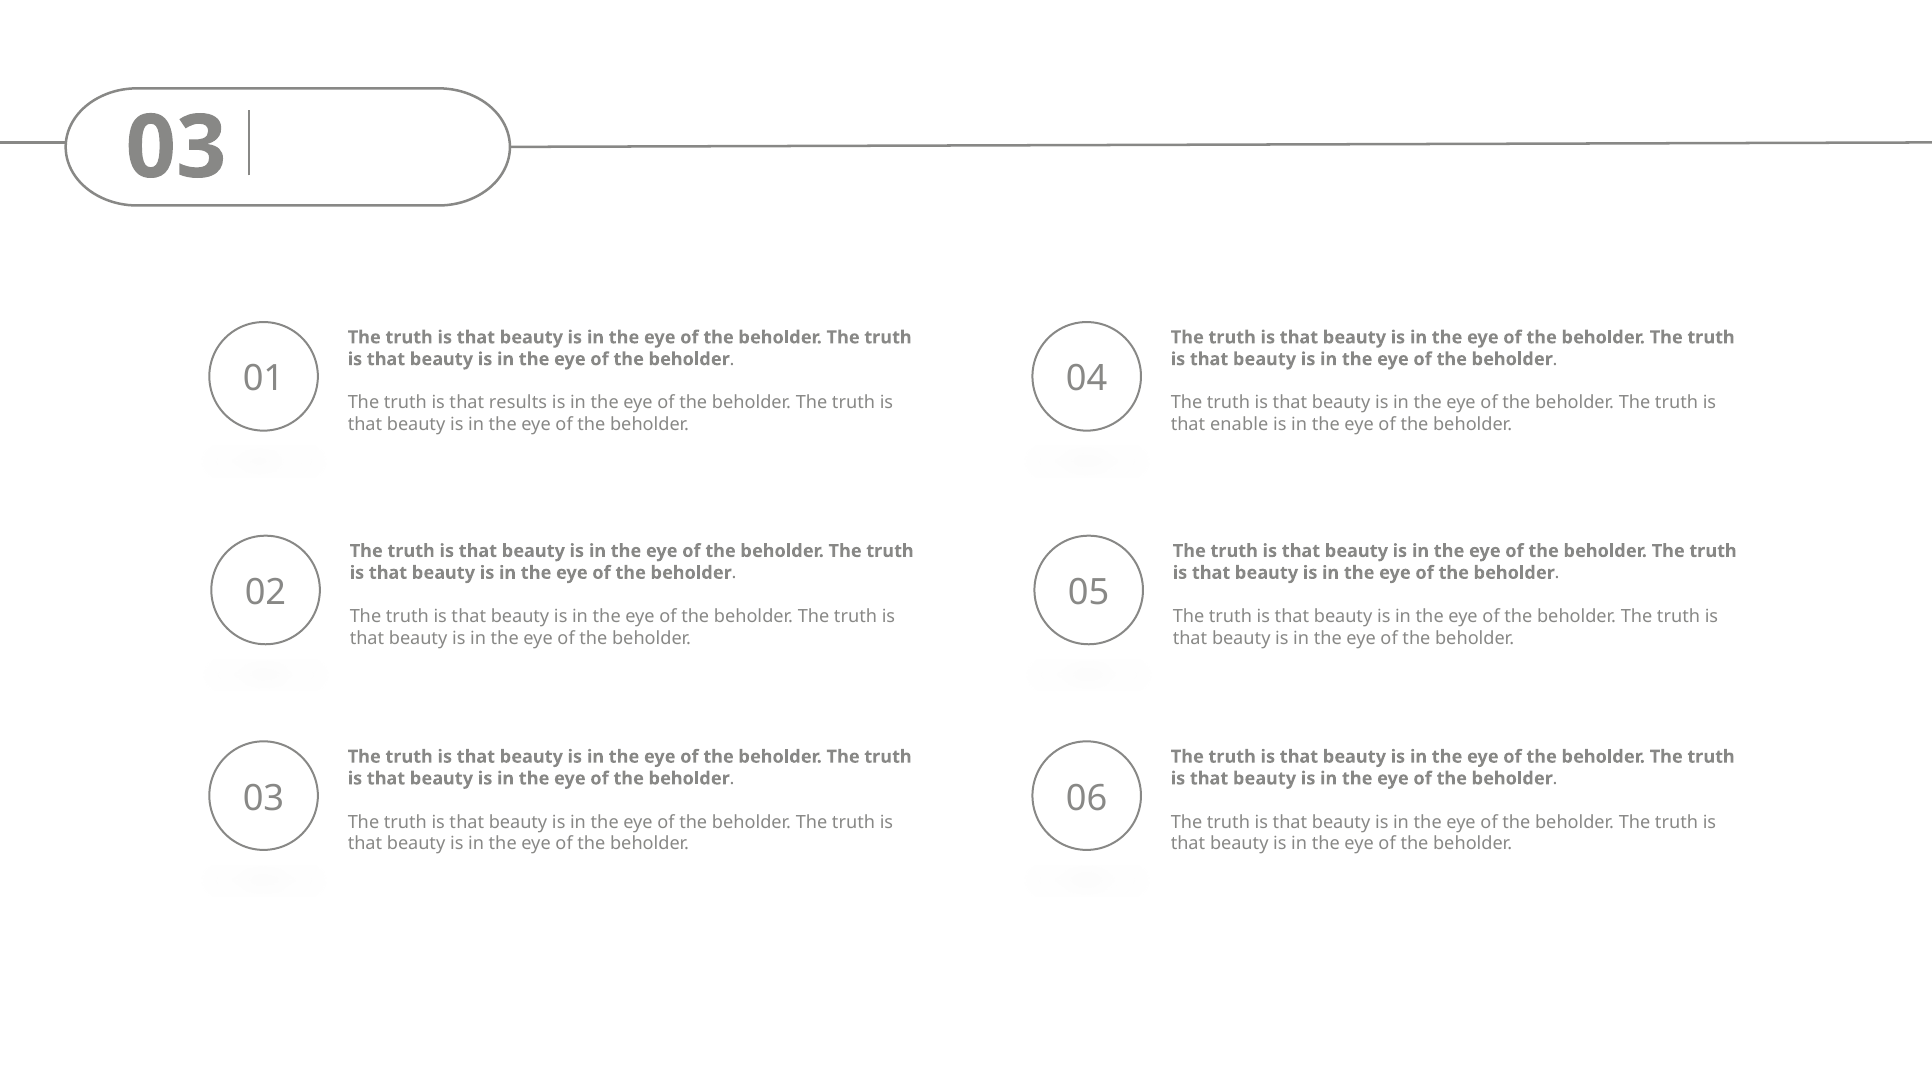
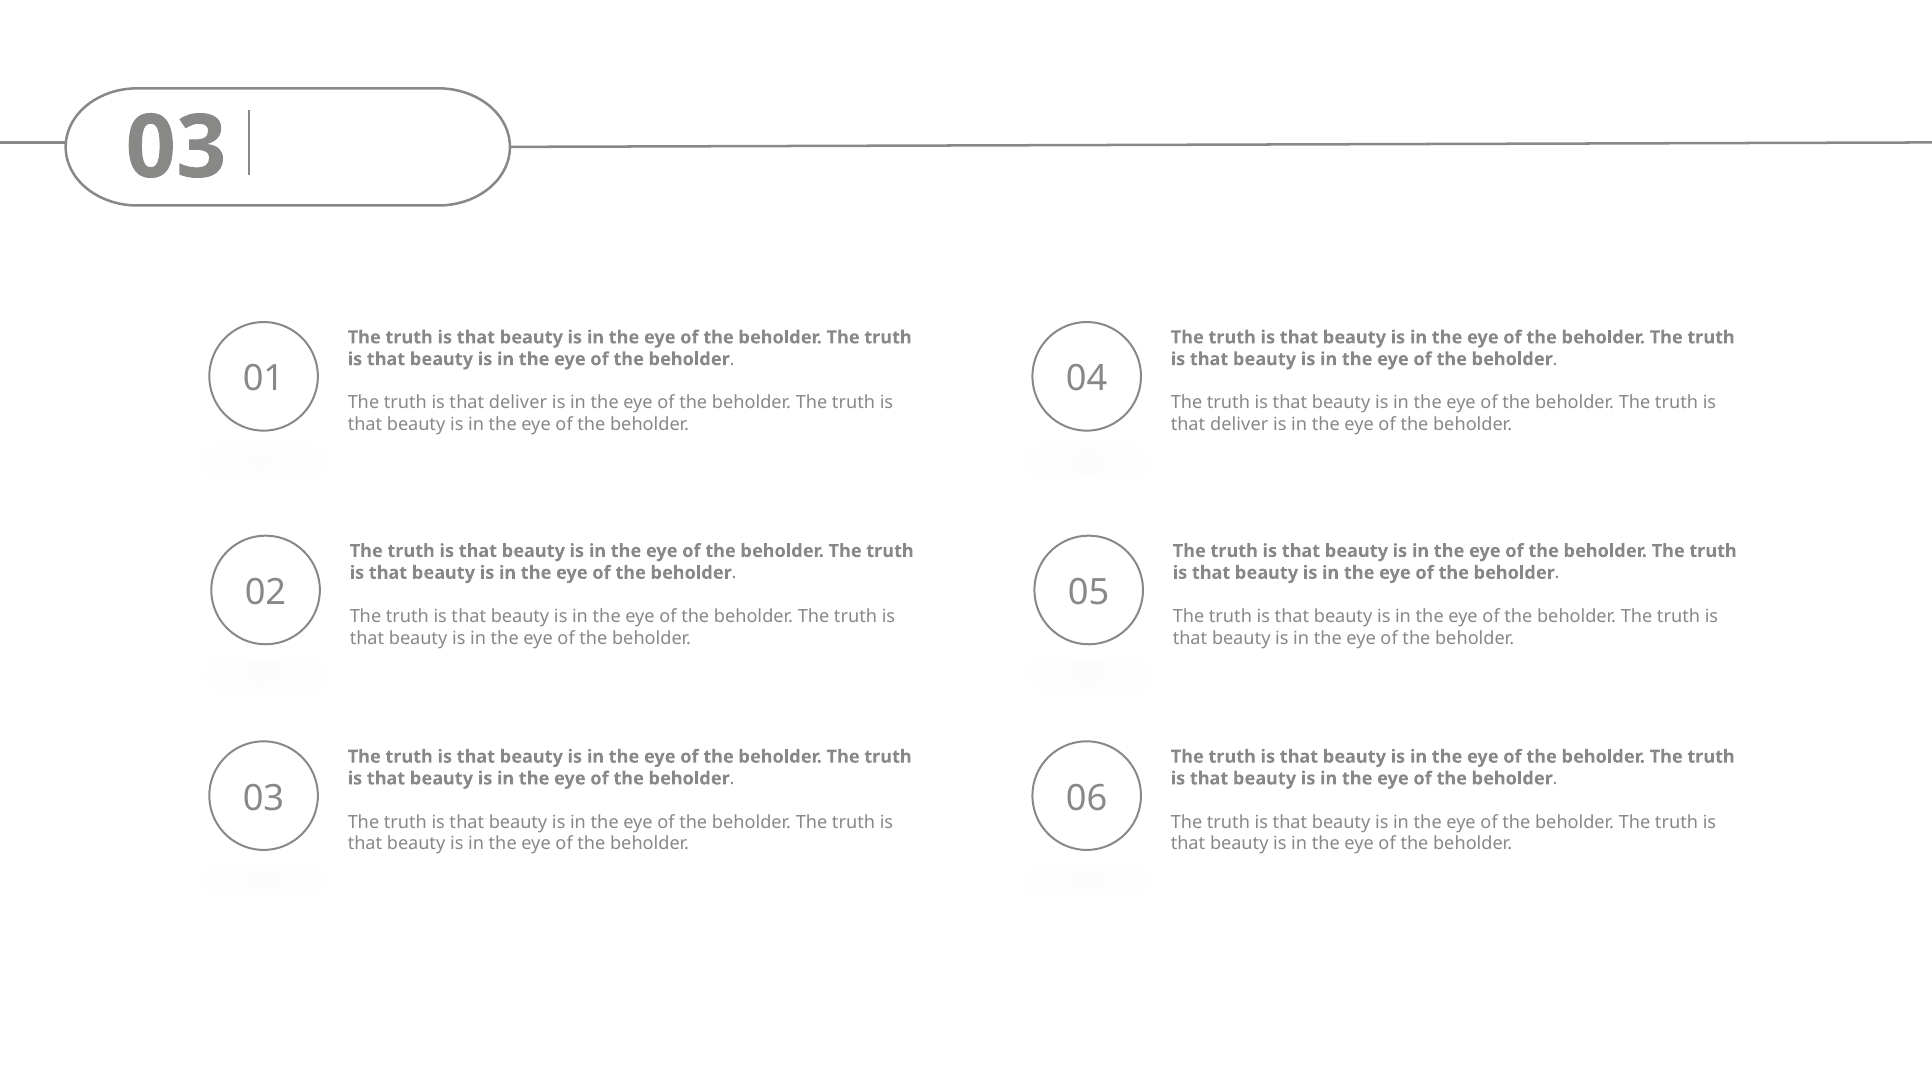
results: results -> deliver (518, 403)
enable: enable -> deliver (1239, 424)
